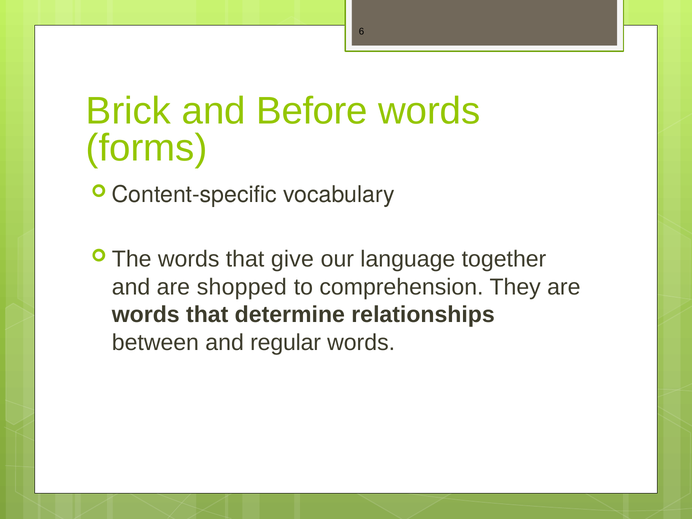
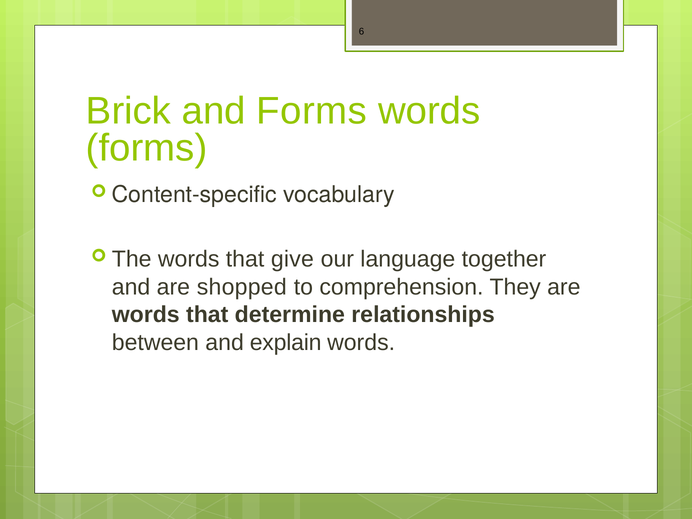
and Before: Before -> Forms (312, 111)
regular: regular -> explain (286, 342)
